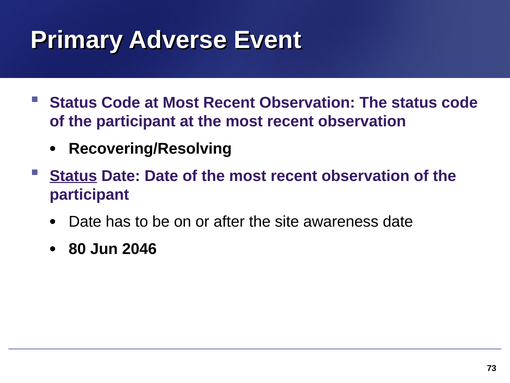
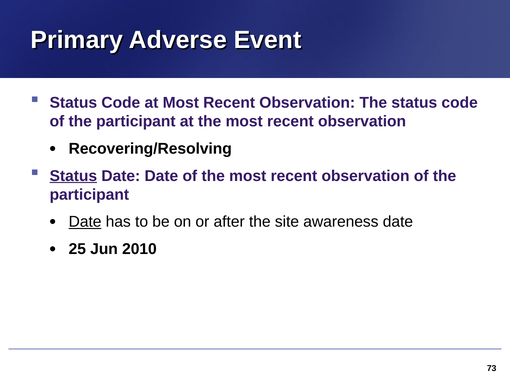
Date underline: none -> present (85, 222)
80: 80 -> 25 (77, 249)
2046: 2046 -> 2010 (139, 249)
